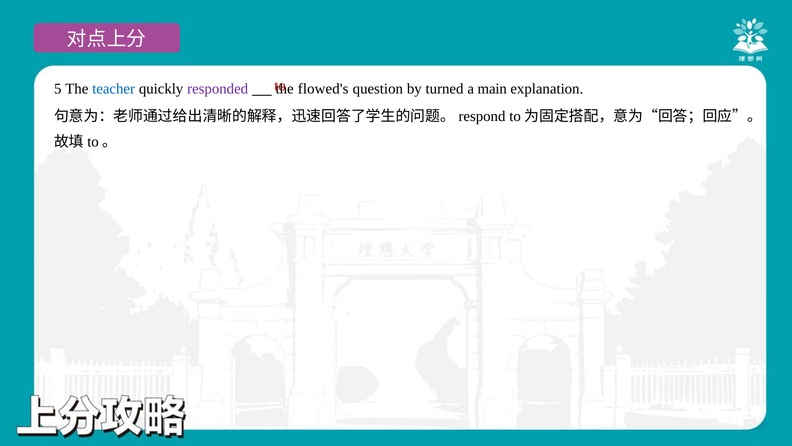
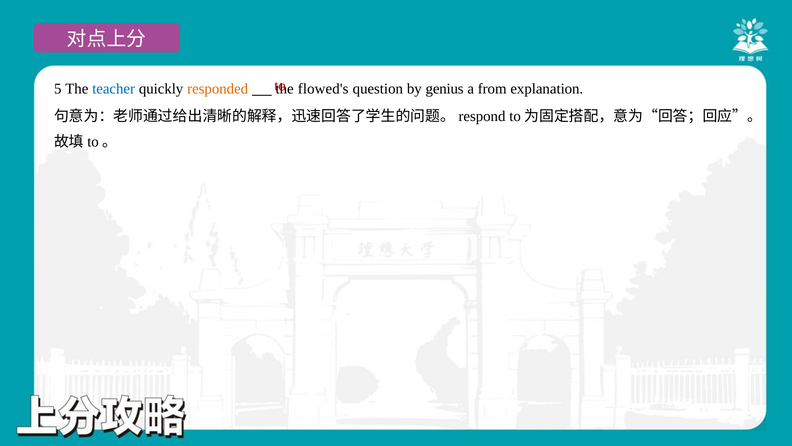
responded colour: purple -> orange (218, 89)
turned: turned -> genius (445, 89)
main: main -> from (492, 89)
